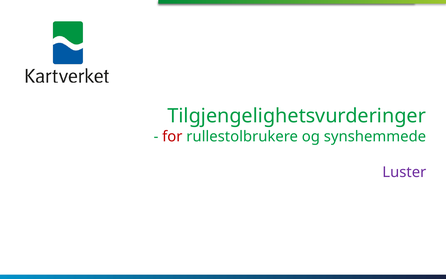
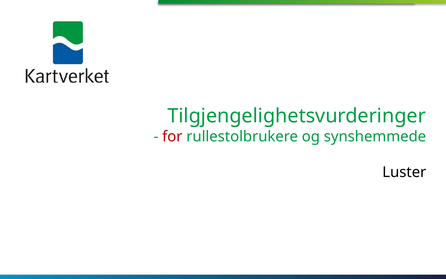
Luster colour: purple -> black (404, 172)
